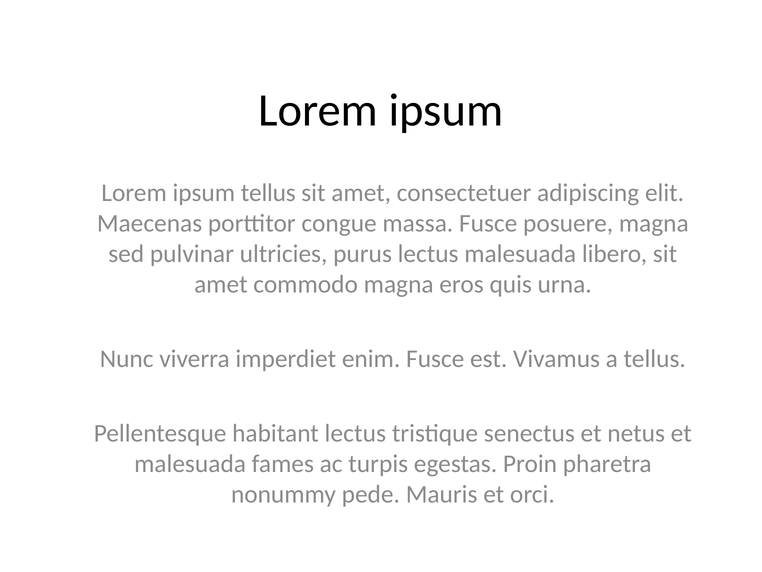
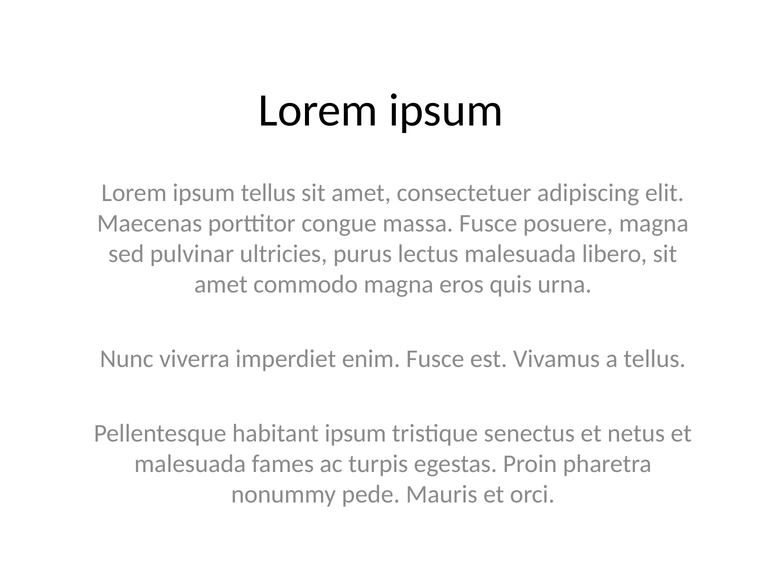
habitant lectus: lectus -> ipsum (355, 433)
